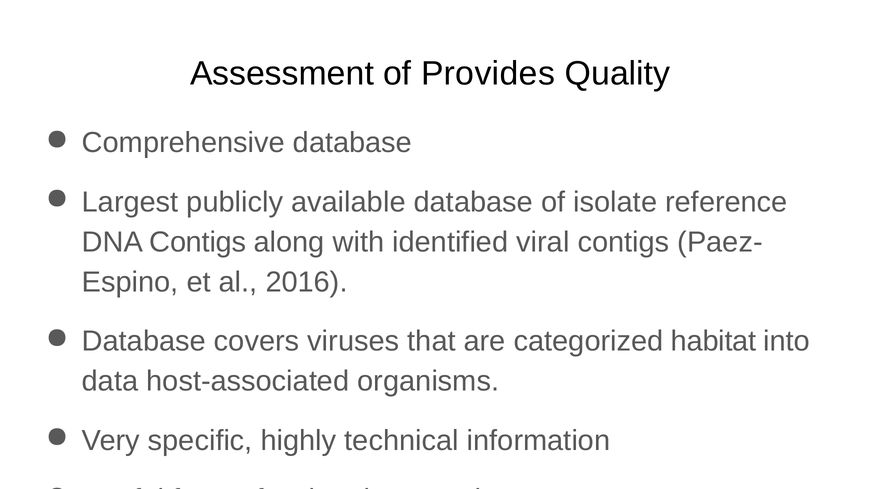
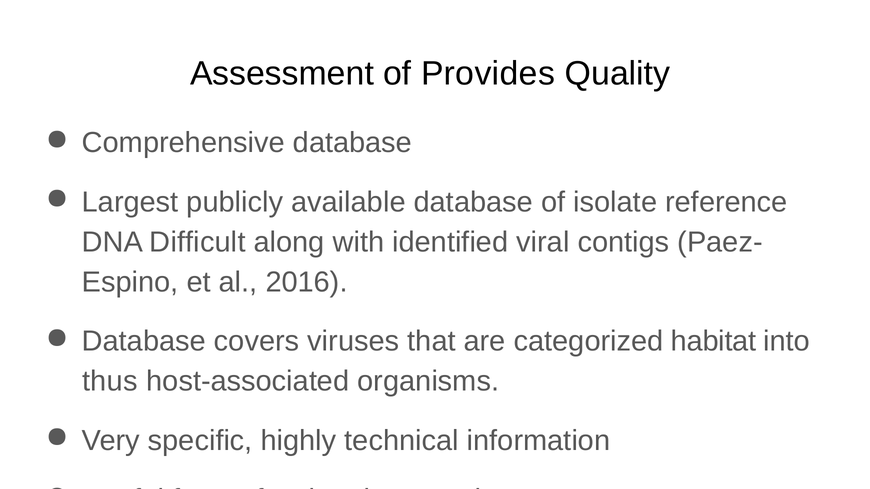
DNA Contigs: Contigs -> Difficult (198, 242)
data: data -> thus (110, 382)
